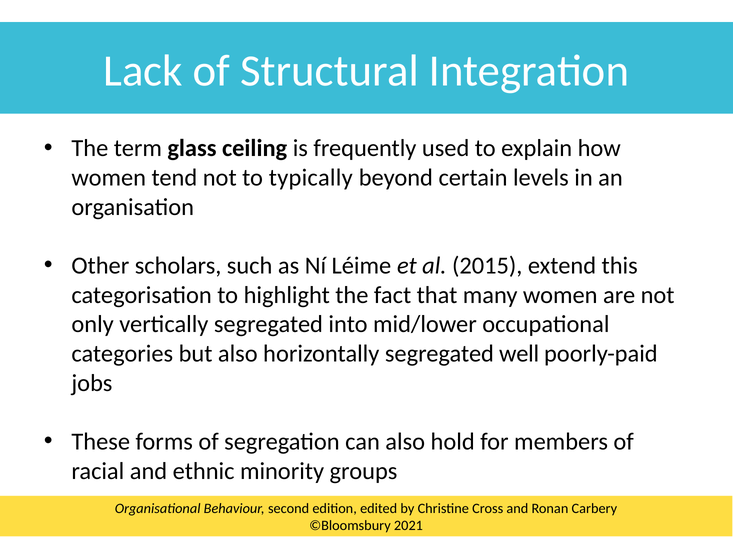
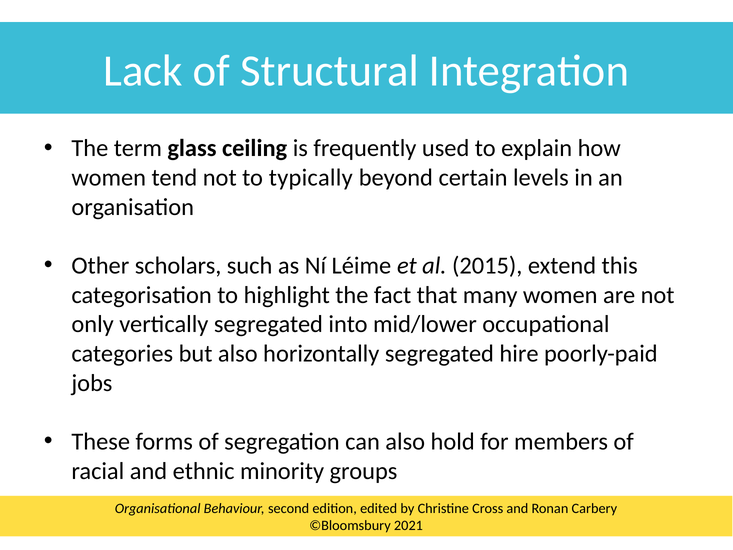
well: well -> hire (519, 354)
